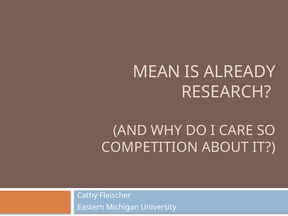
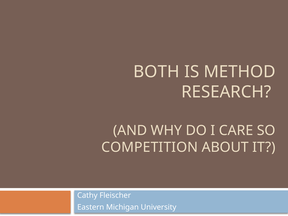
MEAN: MEAN -> BOTH (156, 72)
ALREADY: ALREADY -> METHOD (240, 72)
